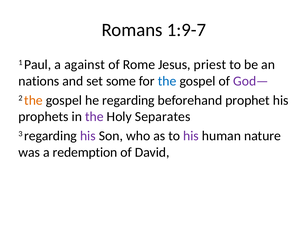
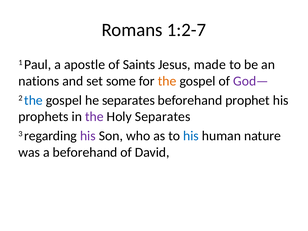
1:9-7: 1:9-7 -> 1:2-7 (187, 30)
against: against -> apostle (85, 65)
Rome: Rome -> Saints (139, 65)
priest: priest -> made (210, 65)
the colour: blue -> orange (167, 81)
the colour: orange -> blue (34, 100)
he regarding: regarding -> separates (128, 100)
his colour: purple -> blue (191, 136)
a redemption: redemption -> beforehand (85, 152)
